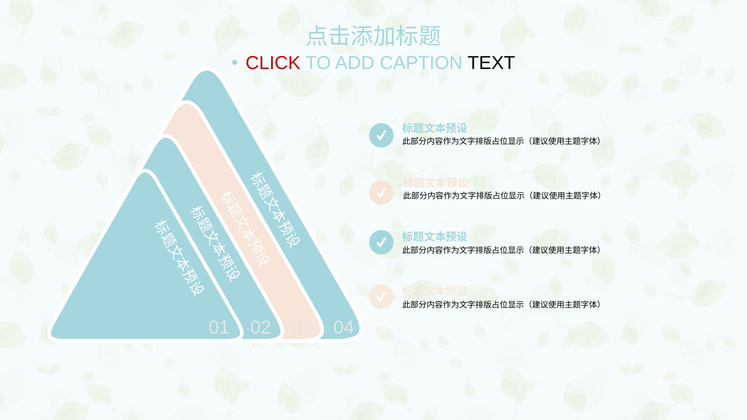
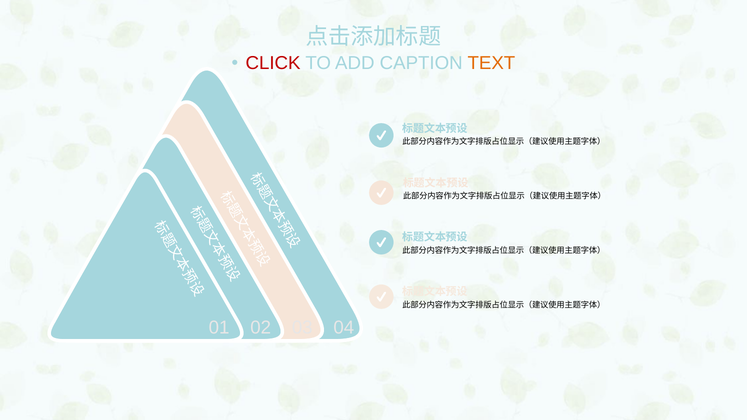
TEXT colour: black -> orange (491, 63)
